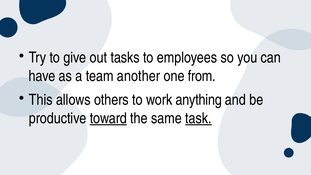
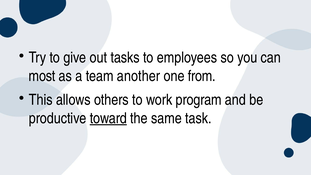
have: have -> most (42, 76)
anything: anything -> program (199, 100)
task underline: present -> none (198, 118)
